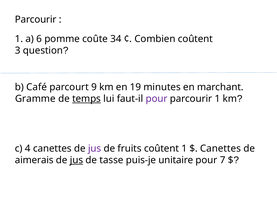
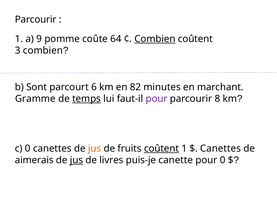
6: 6 -> 9 (39, 39)
34: 34 -> 64 (116, 39)
Combien underline: none -> present (155, 39)
3 question: question -> combien (43, 51)
Café: Café -> Sont (37, 87)
9: 9 -> 6 (94, 87)
19: 19 -> 82 (135, 87)
parcourir 1: 1 -> 8 (217, 99)
c 4: 4 -> 0 (28, 148)
jus colour: purple -> orange (95, 148)
coûtent underline: none -> present (161, 148)
tasse: tasse -> livres (111, 160)
unitaire: unitaire -> canette (176, 160)
pour 7: 7 -> 0 (223, 160)
